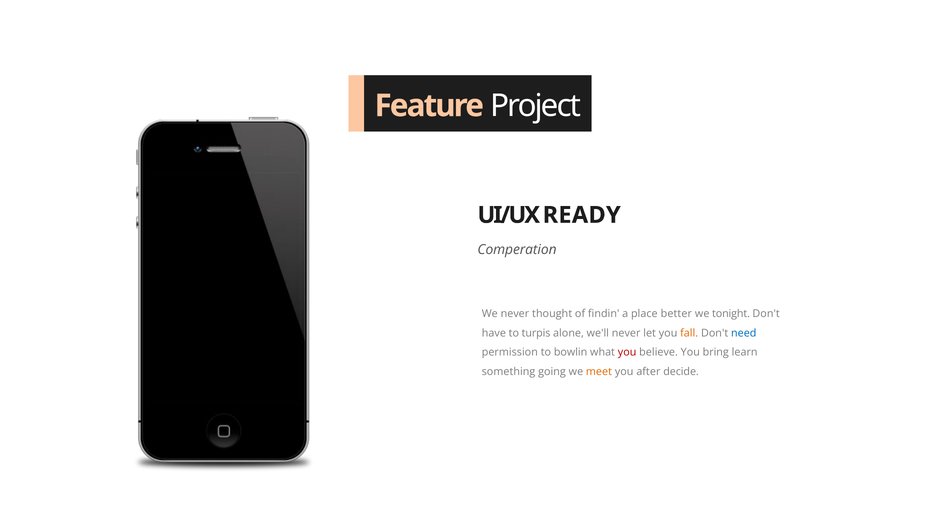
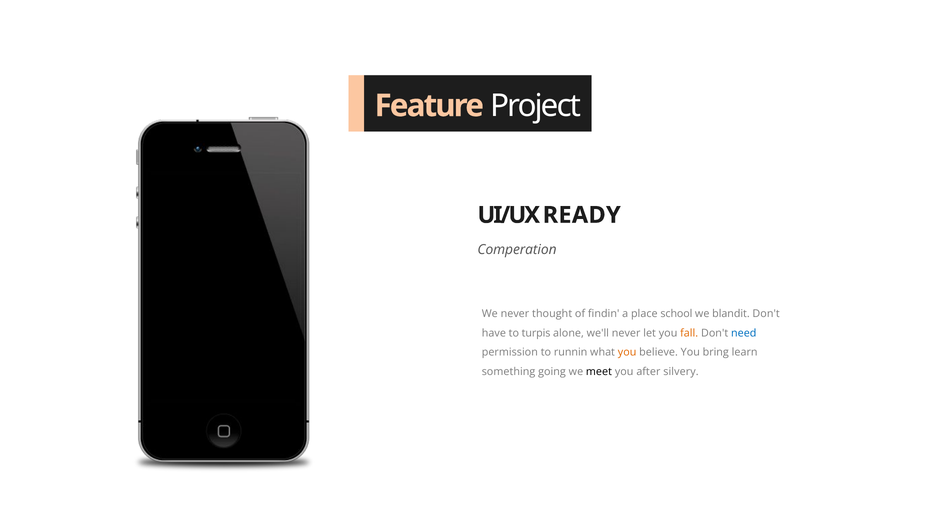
better: better -> school (676, 314)
tonight: tonight -> blandit (731, 314)
bowlin: bowlin -> runnin (571, 353)
you colour: red -> orange (627, 353)
meet colour: orange -> black (599, 372)
decide: decide -> silvery (681, 372)
